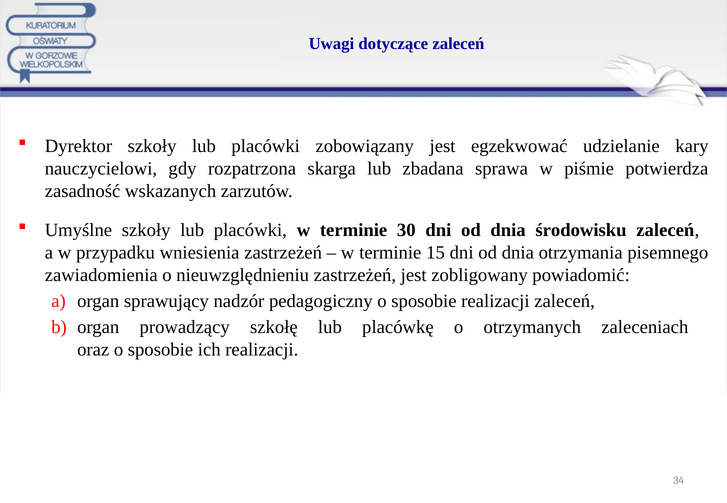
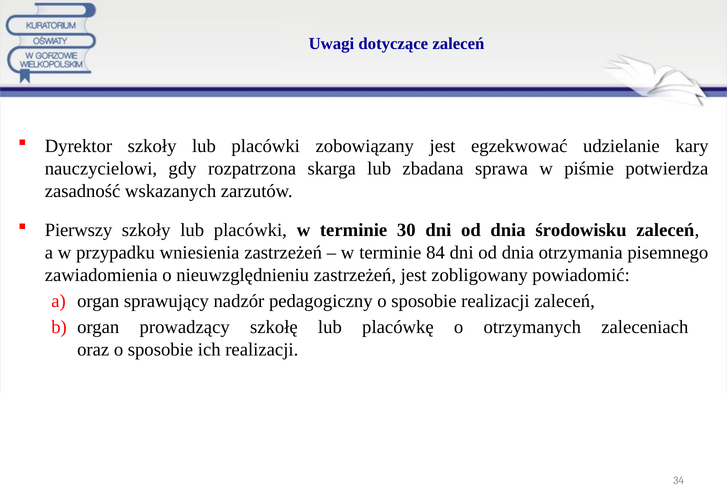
Umyślne: Umyślne -> Pierwszy (79, 230)
15: 15 -> 84 (436, 253)
